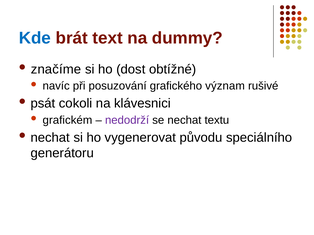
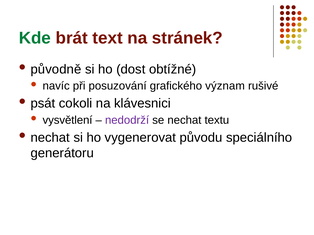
Kde colour: blue -> green (35, 38)
dummy: dummy -> stránek (187, 38)
značíme: značíme -> původně (56, 69)
grafickém: grafickém -> vysvětlení (68, 120)
